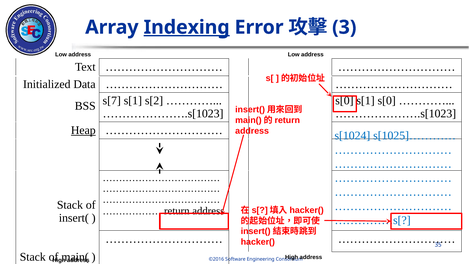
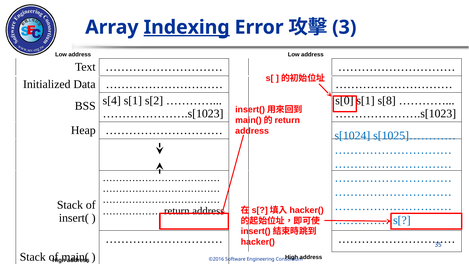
s[7: s[7 -> s[4 (112, 101)
s[1 s[0: s[0 -> s[8 (387, 101)
Heap underline: present -> none (83, 130)
